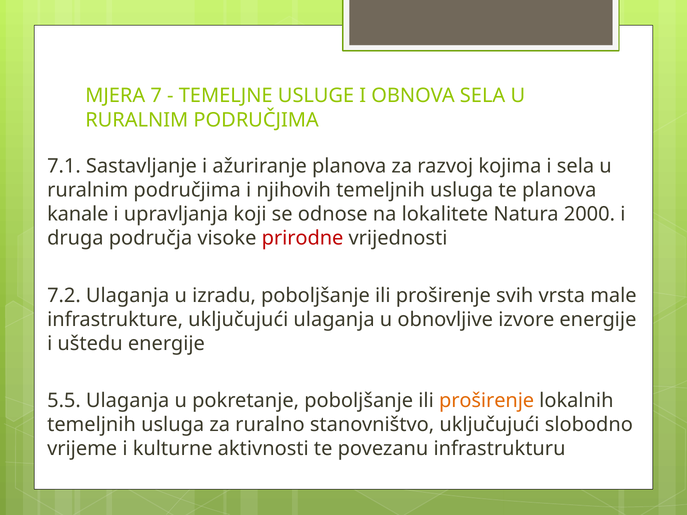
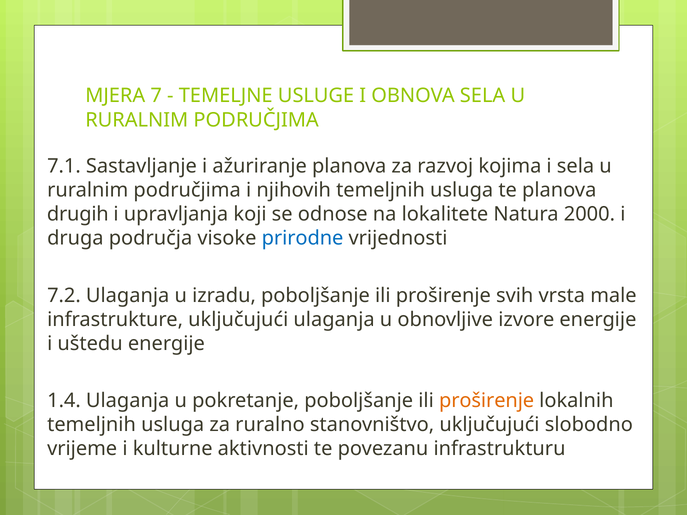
kanale: kanale -> drugih (78, 214)
prirodne colour: red -> blue (303, 238)
5.5: 5.5 -> 1.4 (64, 401)
